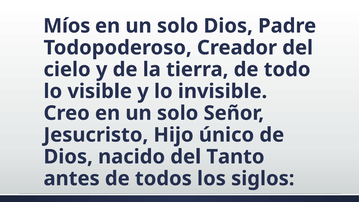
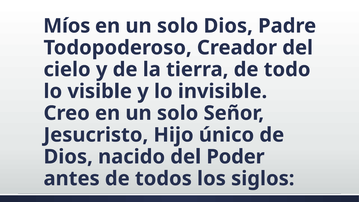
Tanto: Tanto -> Poder (235, 157)
